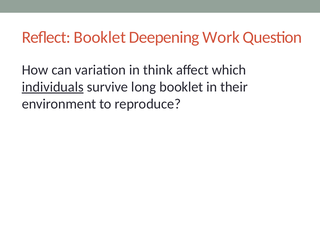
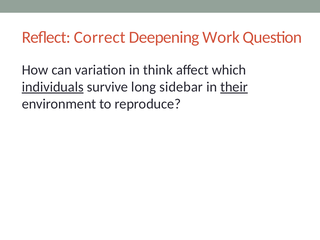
Reflect Booklet: Booklet -> Correct (100, 37)
long booklet: booklet -> sidebar (181, 87)
their underline: none -> present (234, 87)
